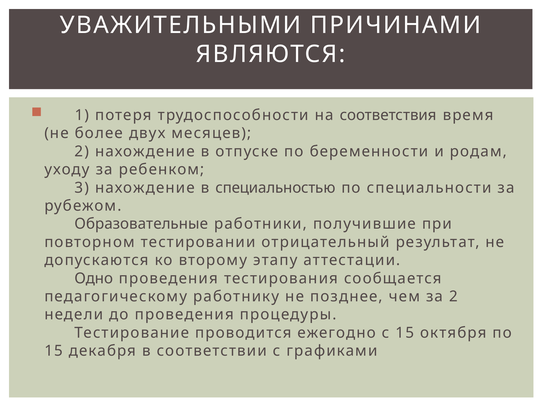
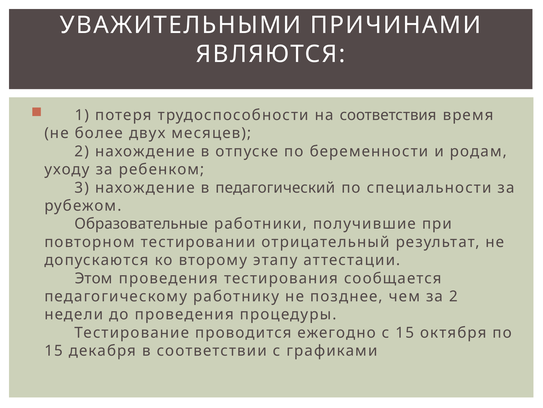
специальностью: специальностью -> педагогический (275, 187)
Одно: Одно -> Этом (94, 278)
